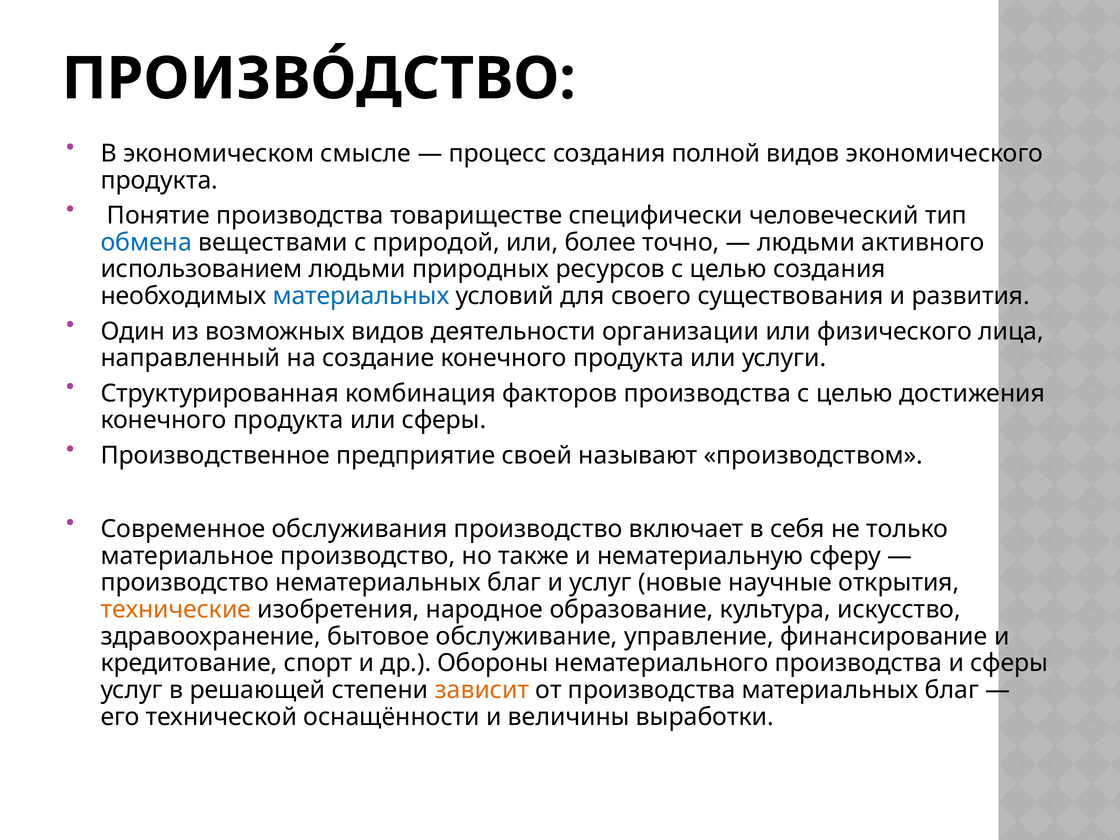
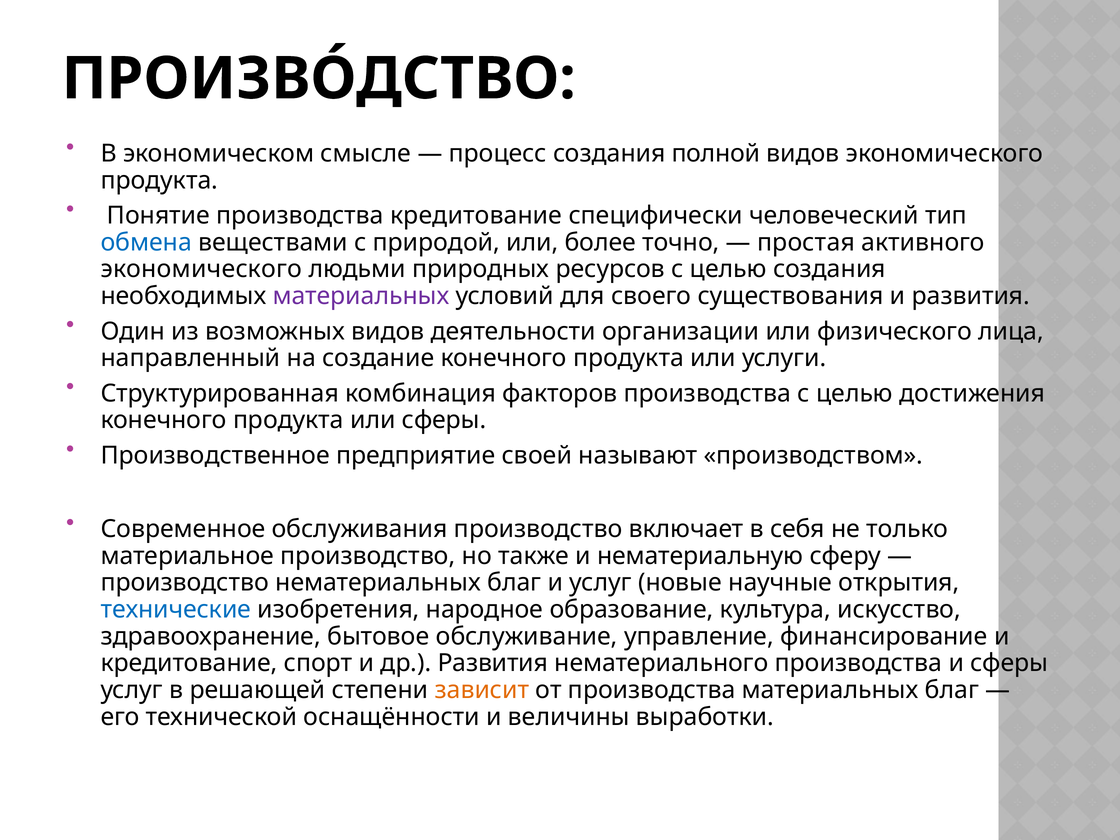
производства товариществе: товариществе -> кредитование (476, 216)
людьми: людьми -> простая (806, 242)
использованием: использованием -> экономического (201, 269)
материальных colour: blue -> purple (361, 296)
технические colour: orange -> blue (176, 610)
др Обороны: Обороны -> Развития (493, 663)
